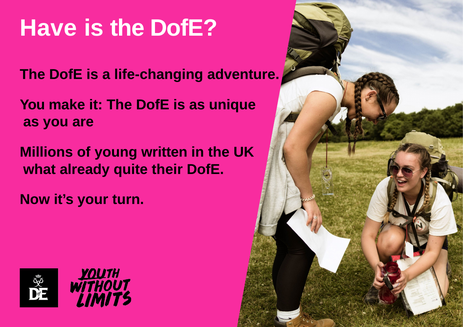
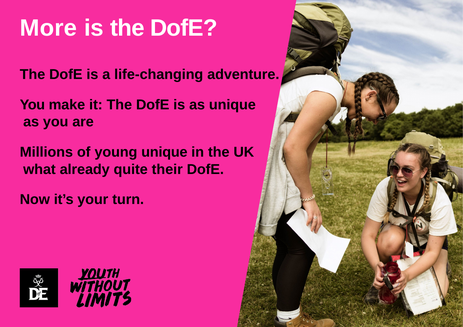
Have: Have -> More (49, 28)
young written: written -> unique (164, 152)
